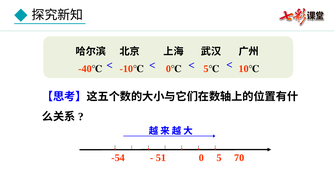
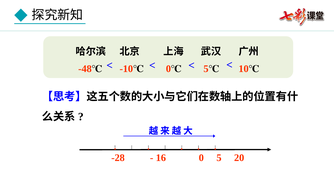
-40: -40 -> -48 (85, 69)
-54: -54 -> -28 (118, 158)
51: 51 -> 16 (161, 158)
70: 70 -> 20 (239, 158)
